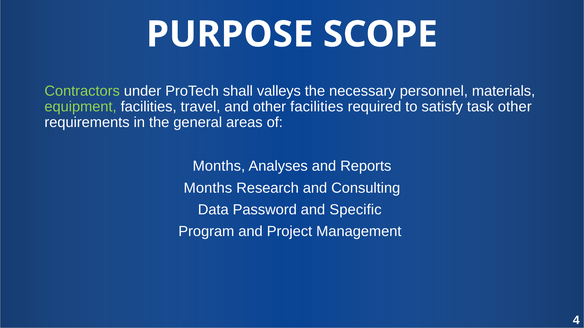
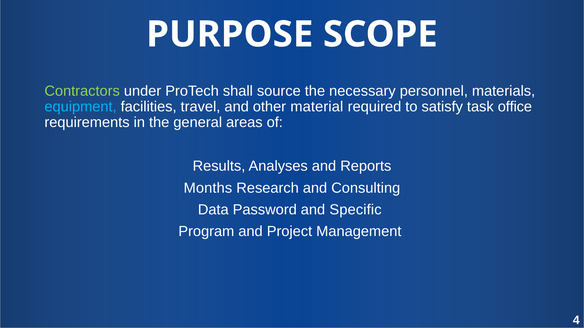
valleys: valleys -> source (279, 91)
equipment colour: light green -> light blue (81, 107)
other facilities: facilities -> material (317, 107)
task other: other -> office (515, 107)
Months: Months -> Results (219, 166)
